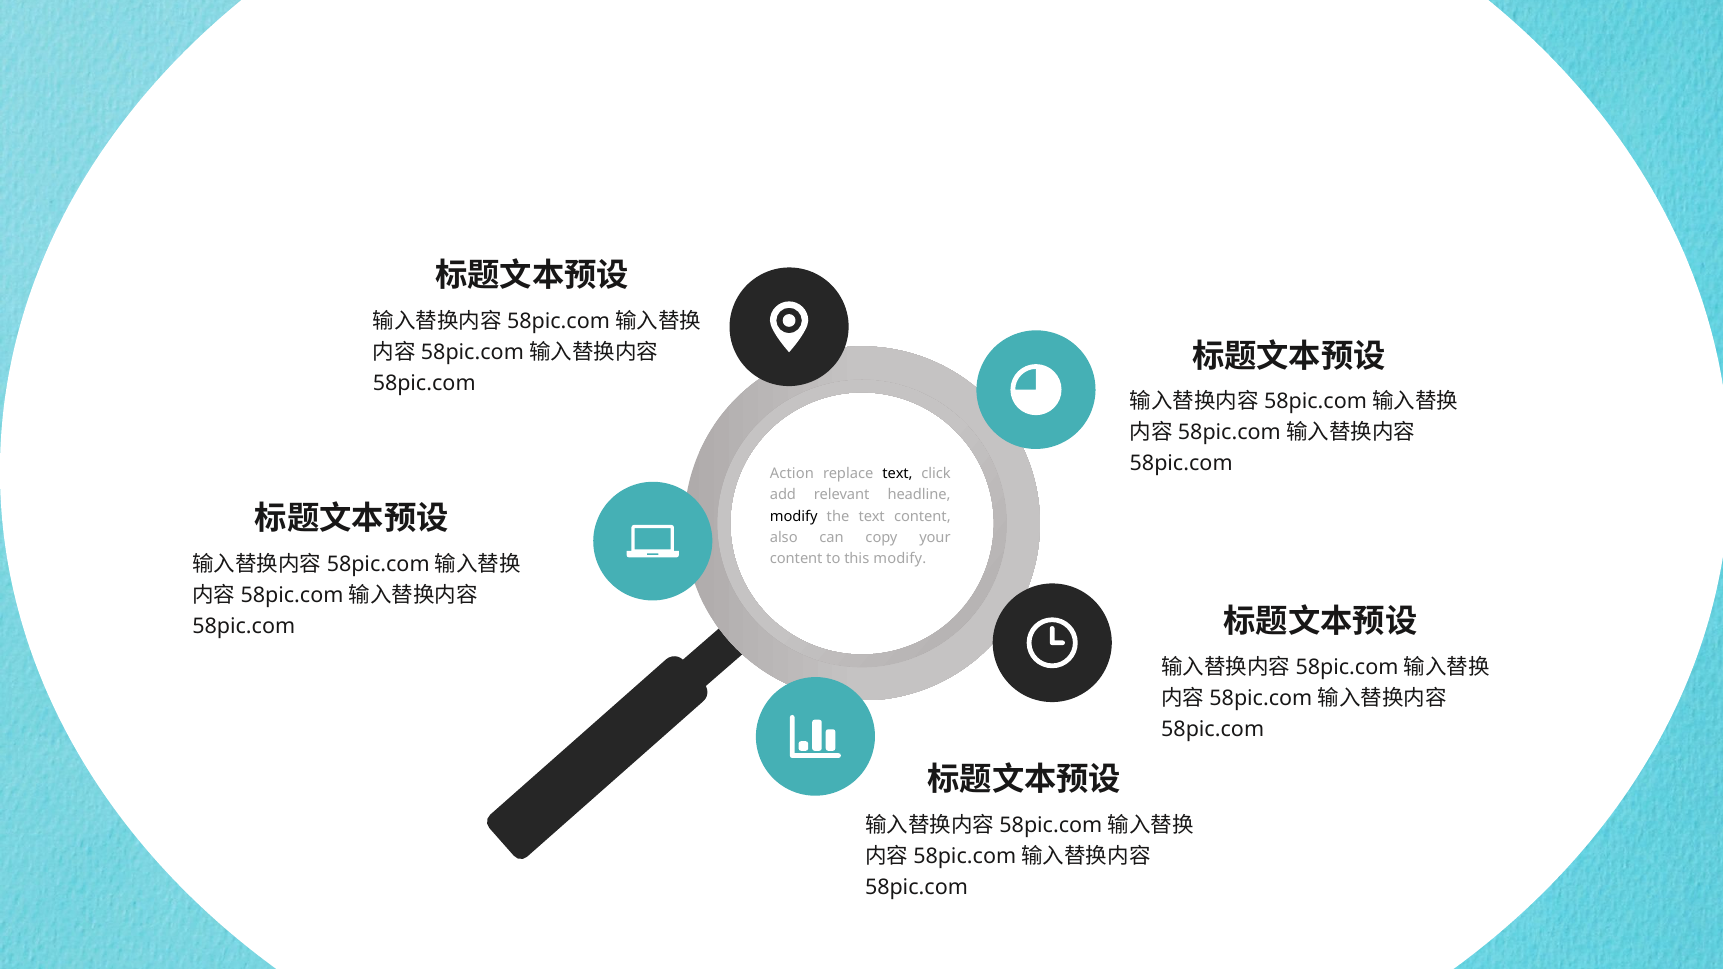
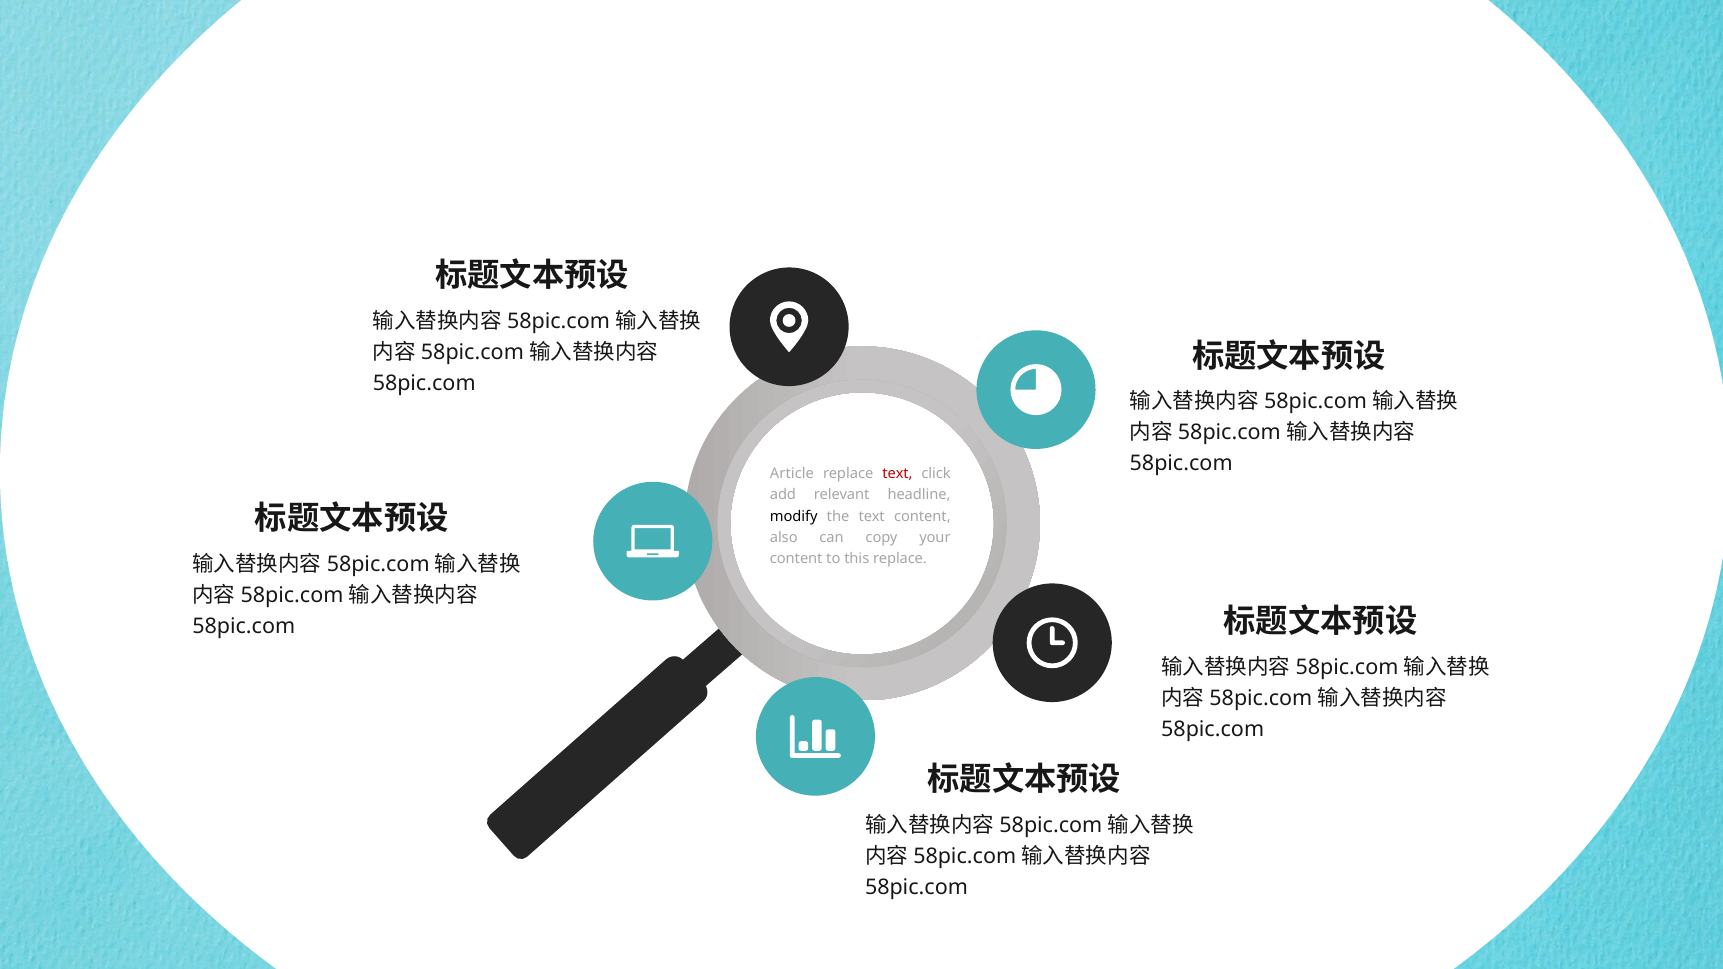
Action: Action -> Article (792, 474)
text colour: black -> red (898, 474)
this modify: modify -> replace (900, 559)
